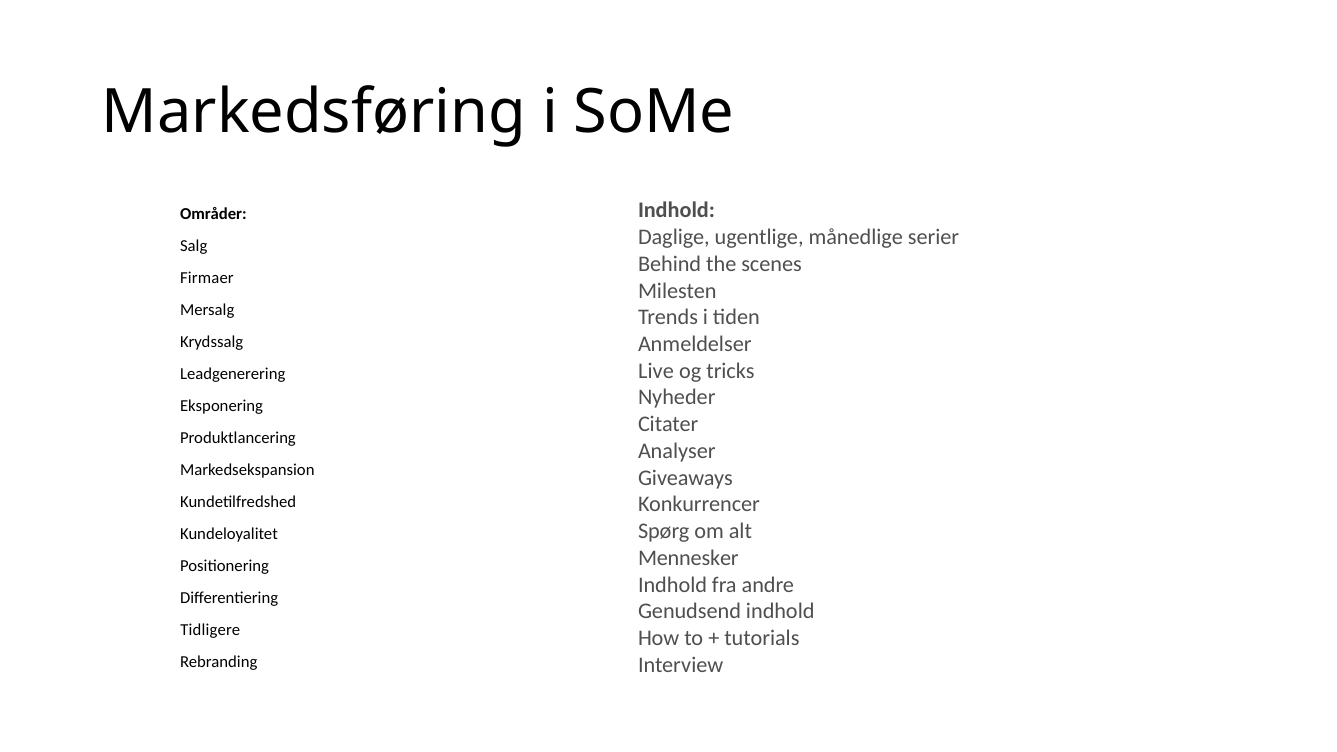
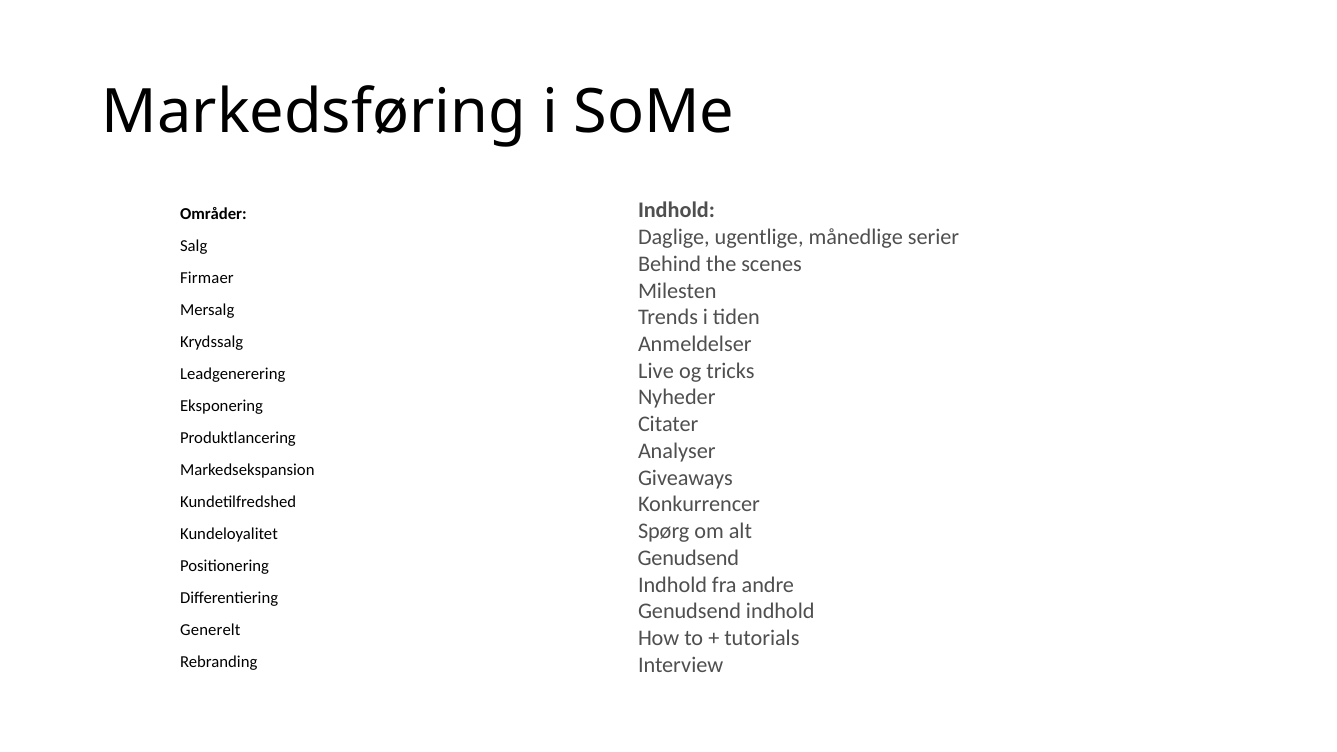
Mennesker: Mennesker -> Genudsend (688, 558)
Tidligere: Tidligere -> Generelt (210, 630)
